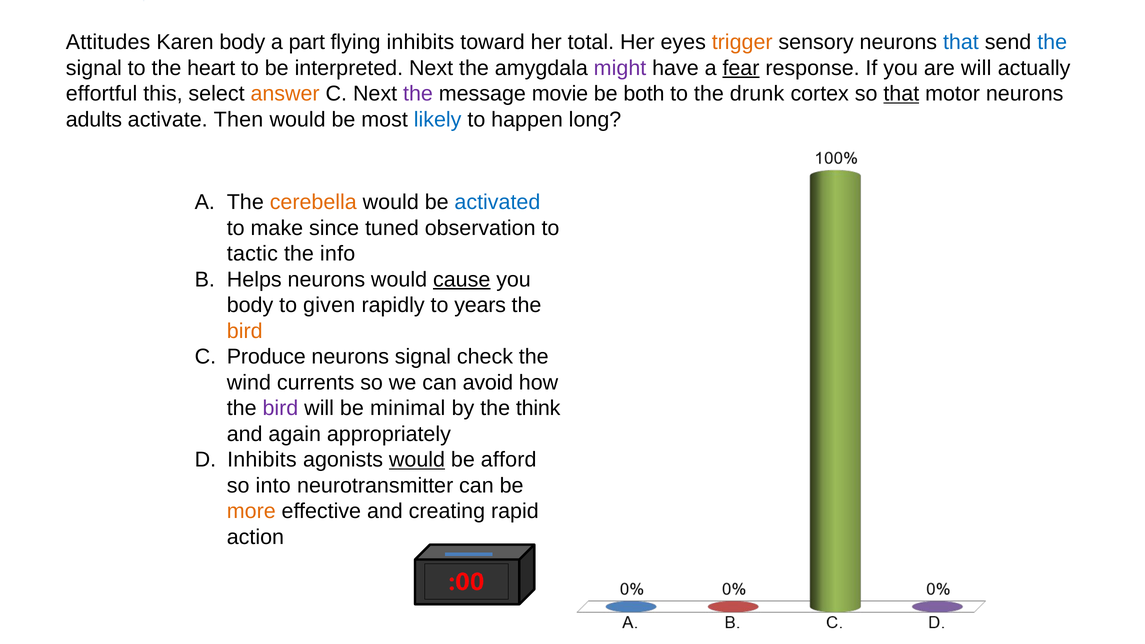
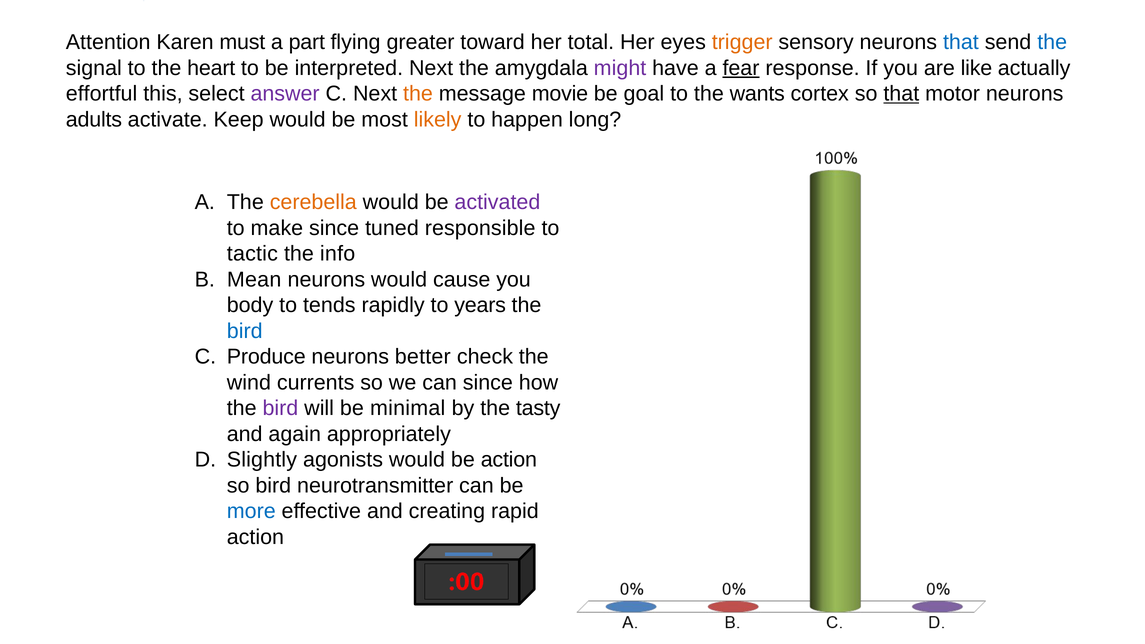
Attitudes: Attitudes -> Attention (108, 42)
Karen body: body -> must (242, 42)
flying inhibits: inhibits -> greater (421, 42)
are will: will -> like (976, 68)
answer colour: orange -> purple (285, 94)
the colour: purple -> orange (418, 94)
both: both -> goal (644, 94)
drunk: drunk -> wants (757, 94)
Then: Then -> Keep (239, 120)
likely colour: blue -> orange (438, 120)
activated colour: blue -> purple (497, 202)
observation: observation -> responsible (480, 228)
Helps: Helps -> Mean (254, 280)
cause underline: present -> none (462, 280)
given: given -> tends (329, 305)
bird colour: orange -> blue (245, 331)
neurons signal: signal -> better (423, 357)
can avoid: avoid -> since (488, 383)
think: think -> tasty (538, 408)
Inhibits: Inhibits -> Slightly (262, 460)
would underline: present -> none (417, 460)
be afford: afford -> action (509, 460)
so into: into -> bird (273, 486)
more colour: orange -> blue (251, 511)
